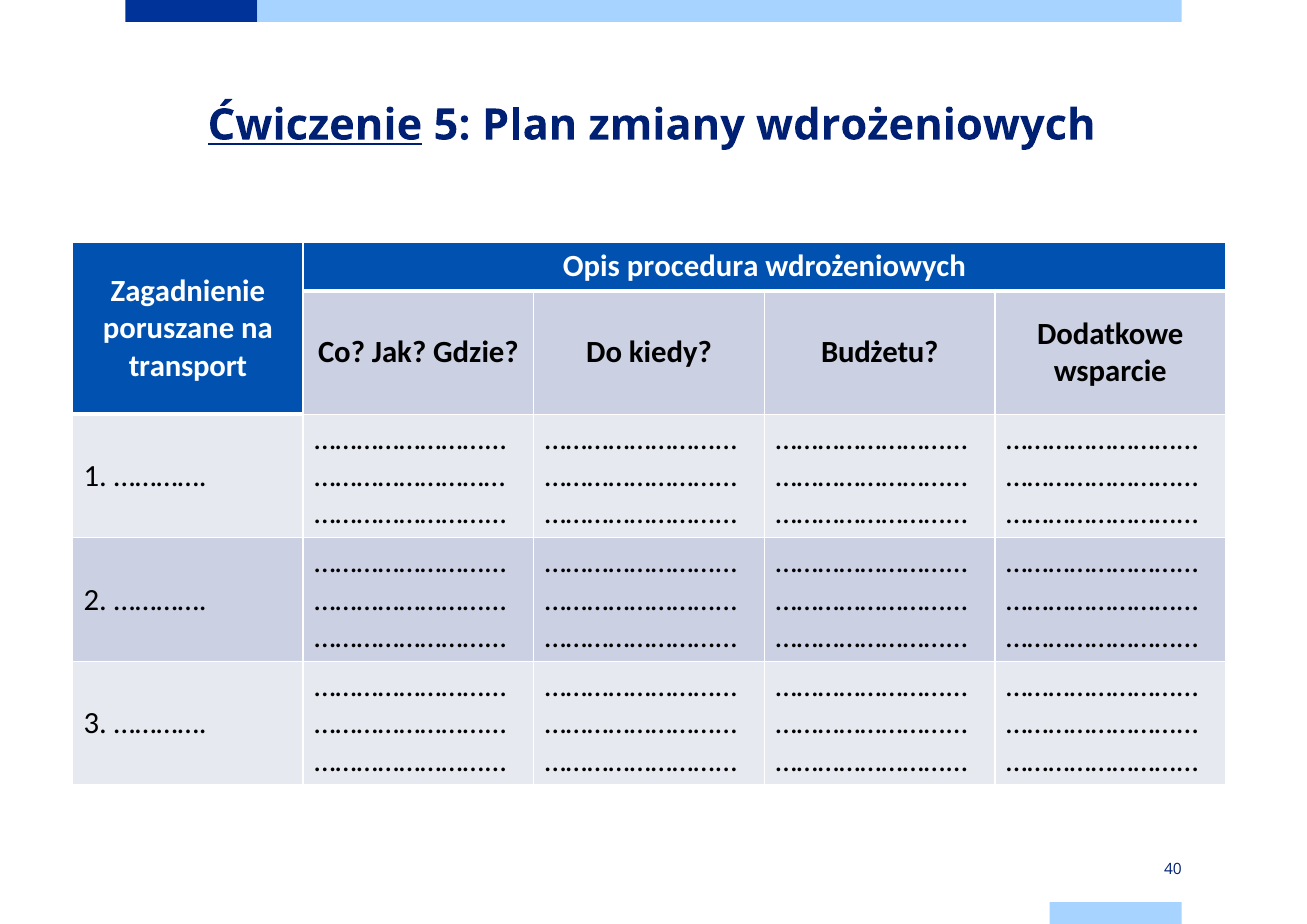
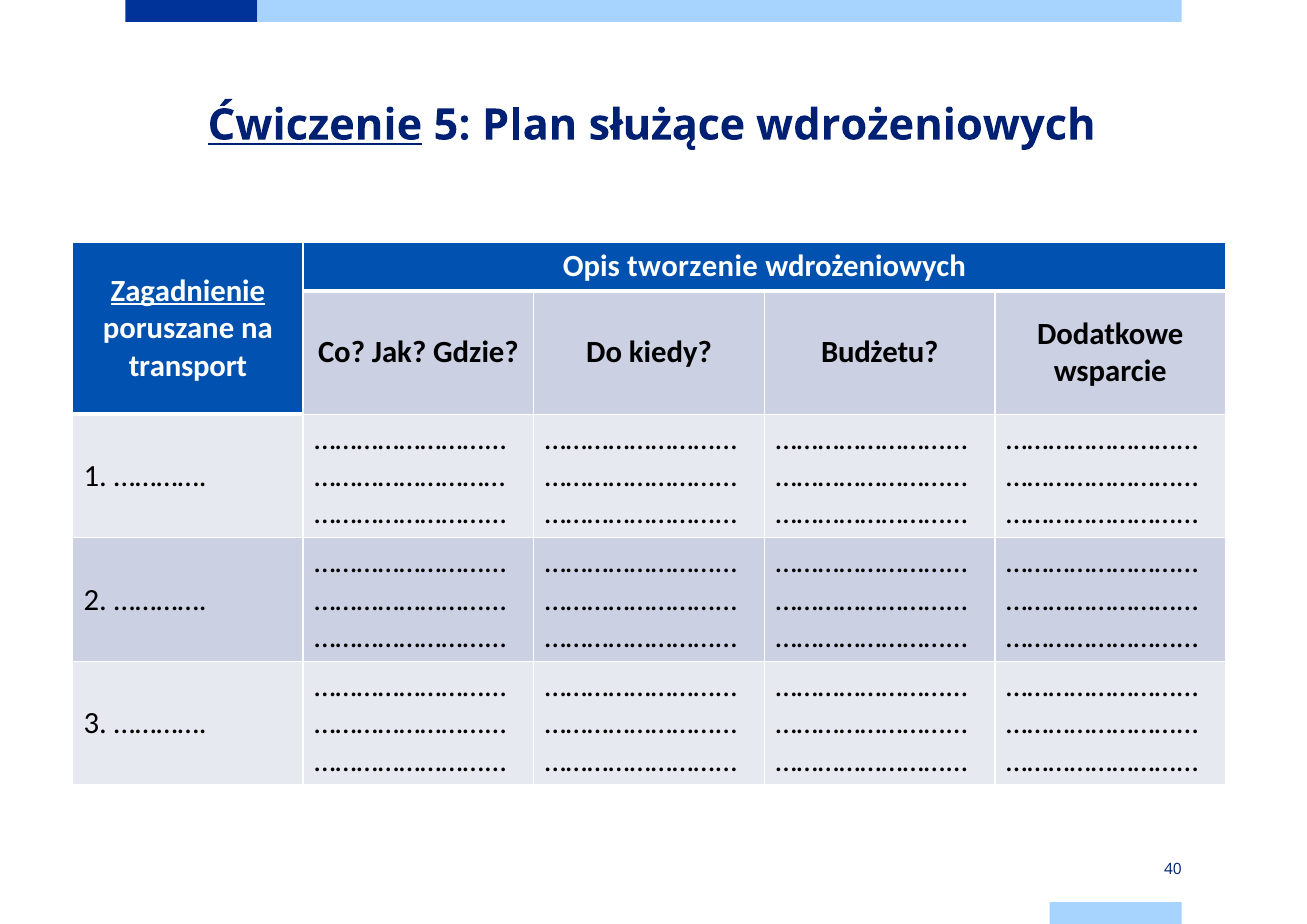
zmiany: zmiany -> służące (667, 125)
procedura: procedura -> tworzenie (693, 267)
Zagadnienie underline: none -> present (188, 291)
